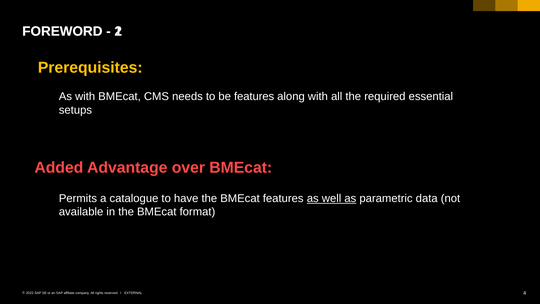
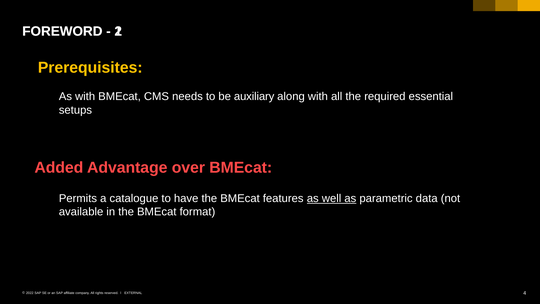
be features: features -> auxiliary (254, 96)
